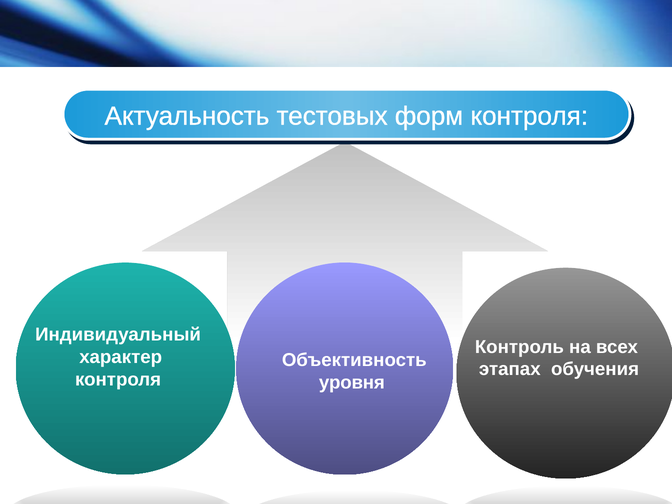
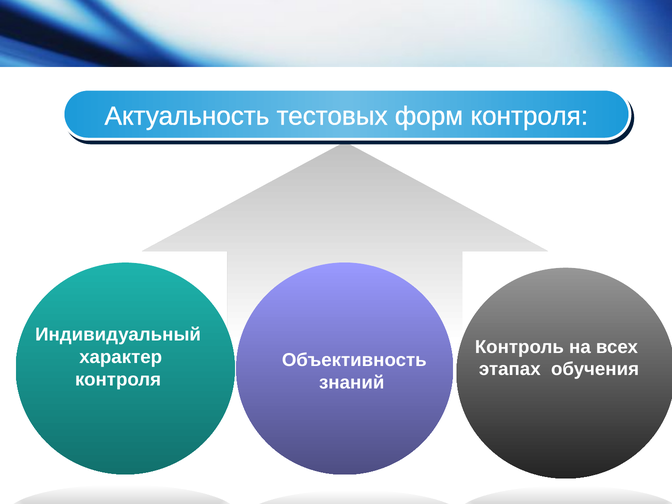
уровня: уровня -> знаний (352, 382)
